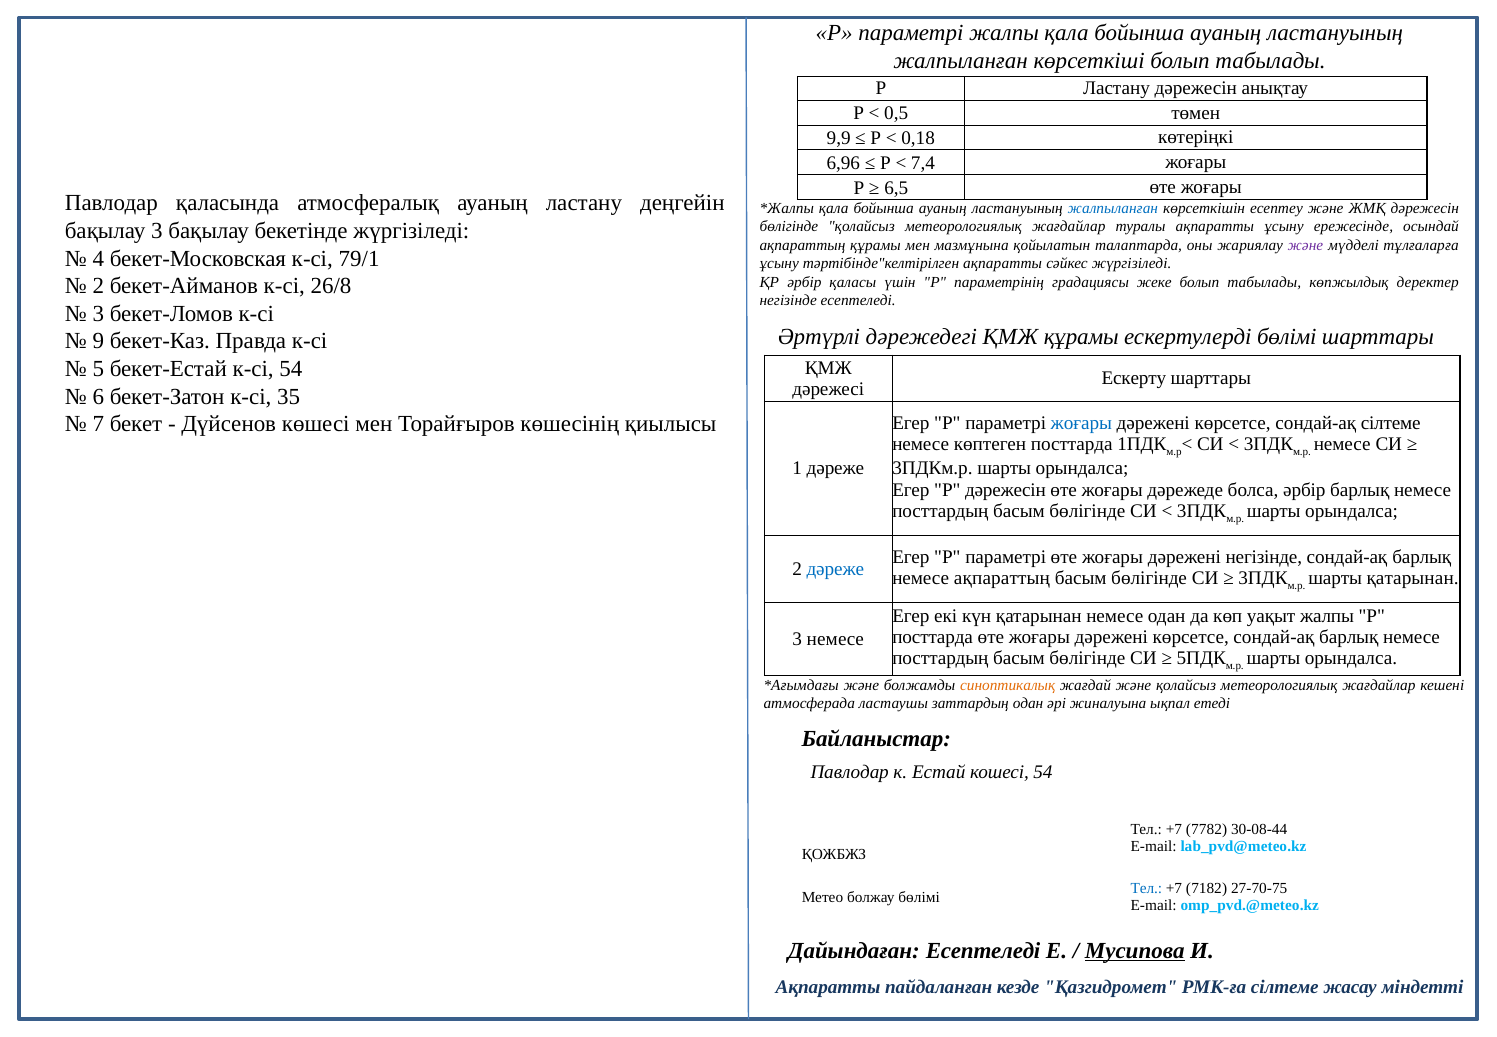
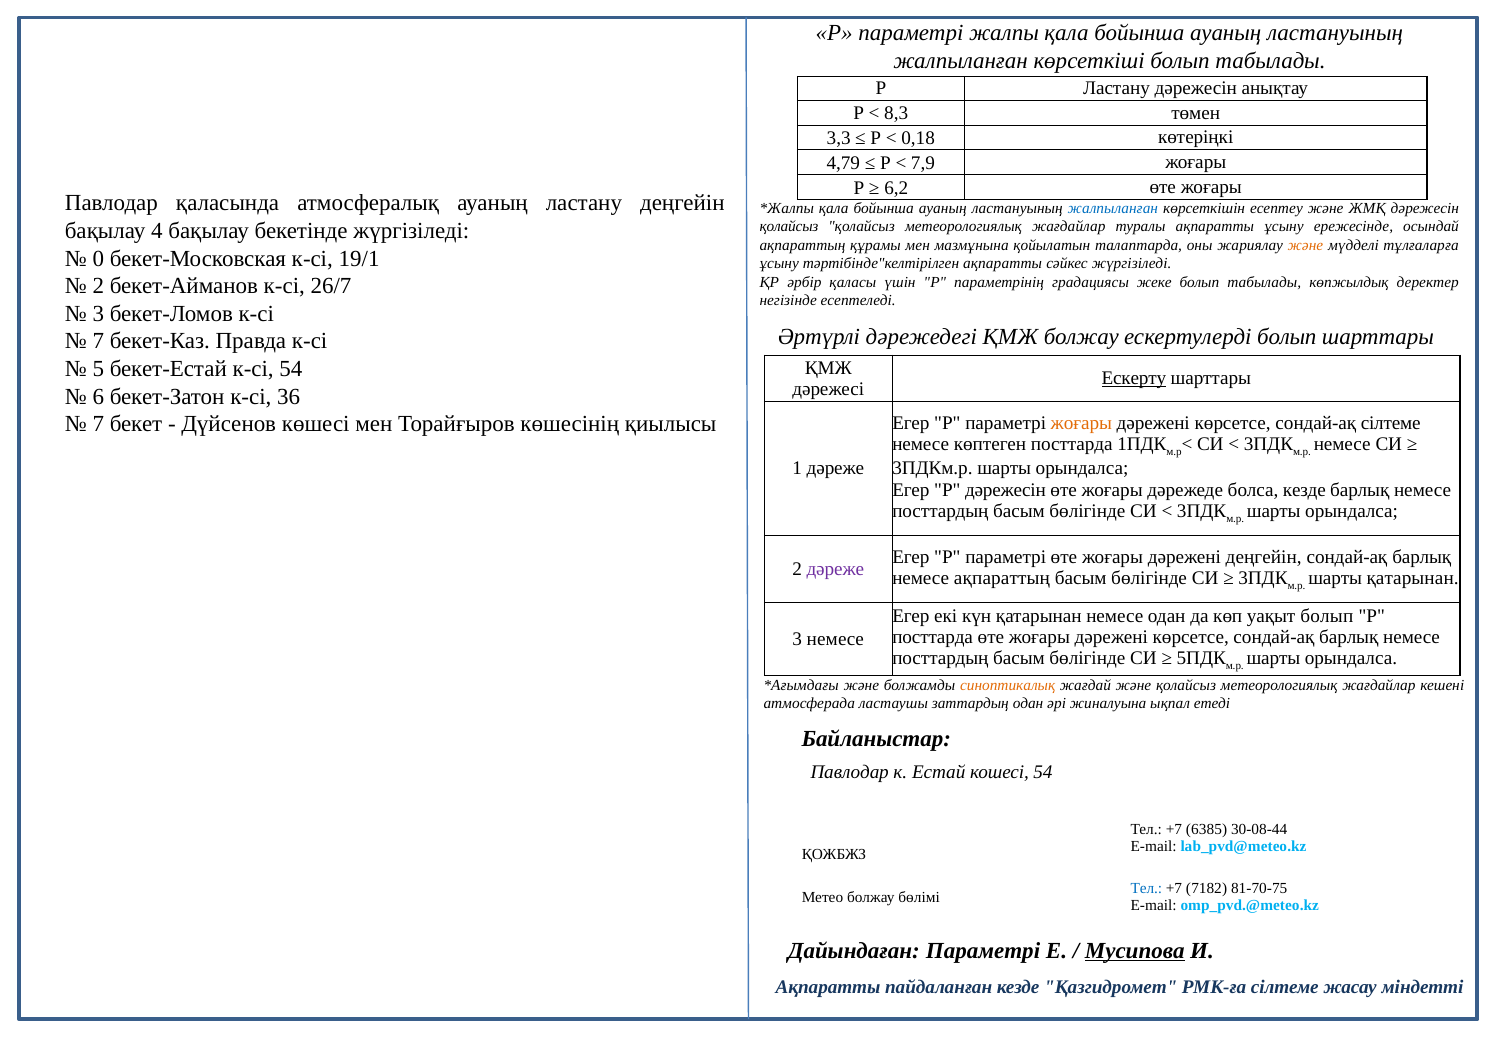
0,5: 0,5 -> 8,3 (896, 113)
9,9: 9,9 -> 3,3 (839, 138)
6,96: 6,96 -> 4,79 (843, 163)
7,4: 7,4 -> 7,9 (923, 163)
6,5: 6,5 -> 6,2 (896, 188)
бөлігінде: бөлігінде -> қолайсыз (789, 227)
бақылау 3: 3 -> 4 (157, 231)
және colour: purple -> orange (1305, 245)
4: 4 -> 0 (98, 258)
79/1: 79/1 -> 19/1 (359, 258)
26/8: 26/8 -> 26/7 (331, 286)
ҚМЖ құрамы: құрамы -> болжау (1081, 337)
ескертулерді бөлімі: бөлімі -> болып (1287, 337)
9: 9 -> 7 (98, 341)
Ескерту underline: none -> present (1134, 378)
35: 35 -> 36 (289, 396)
жоғары colour: blue -> orange (1081, 423)
болса әрбір: әрбір -> кезде (1304, 489)
дәрежені негізінде: негізінде -> деңгейін (1264, 557)
дәреже colour: blue -> purple (835, 569)
уақыт жалпы: жалпы -> болып (1327, 616)
7782: 7782 -> 6385 (1207, 828)
27-70-75: 27-70-75 -> 81-70-75 (1259, 888)
Дайындаған Есептеледі: Есептеледі -> Параметрі (983, 950)
